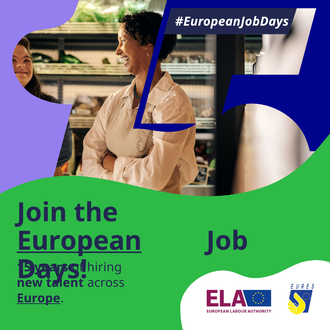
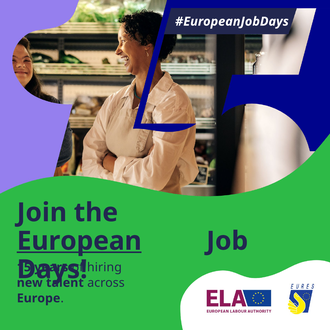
Europe underline: present -> none (39, 298)
